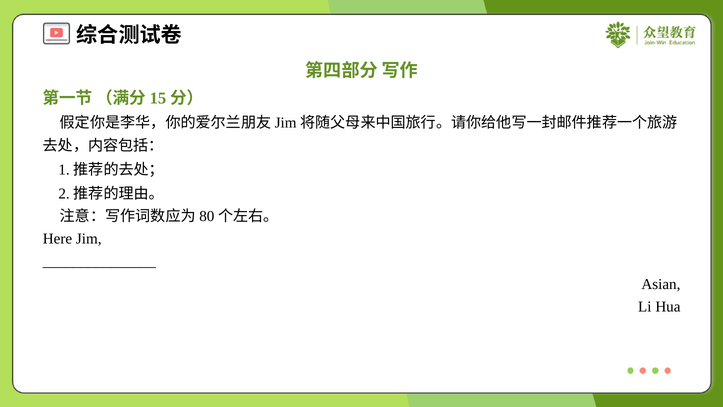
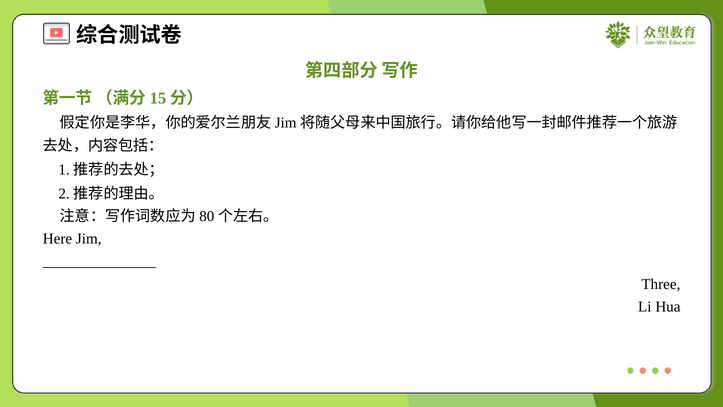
Asian: Asian -> Three (661, 284)
